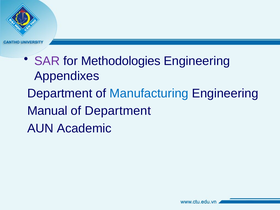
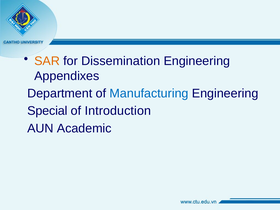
SAR colour: purple -> orange (47, 61)
Methodologies: Methodologies -> Dissemination (121, 61)
Manual: Manual -> Special (47, 111)
of Department: Department -> Introduction (118, 111)
